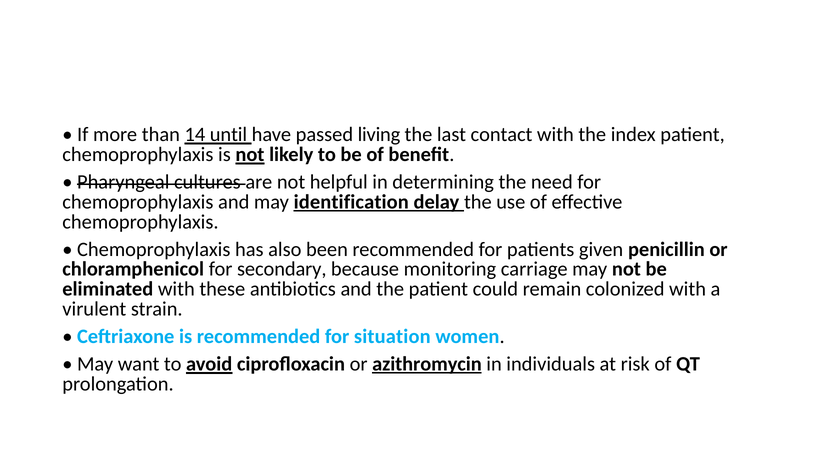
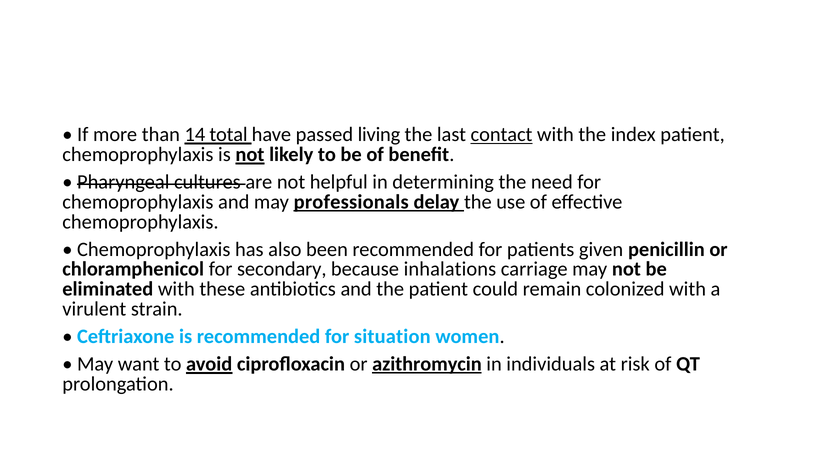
until: until -> total (229, 135)
contact underline: none -> present (502, 135)
identification: identification -> professionals (351, 202)
monitoring: monitoring -> inhalations (450, 269)
